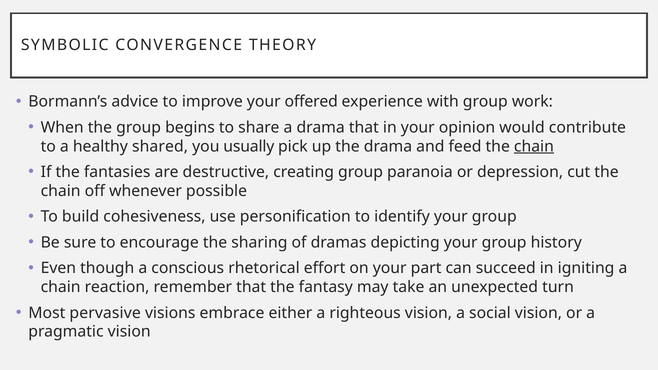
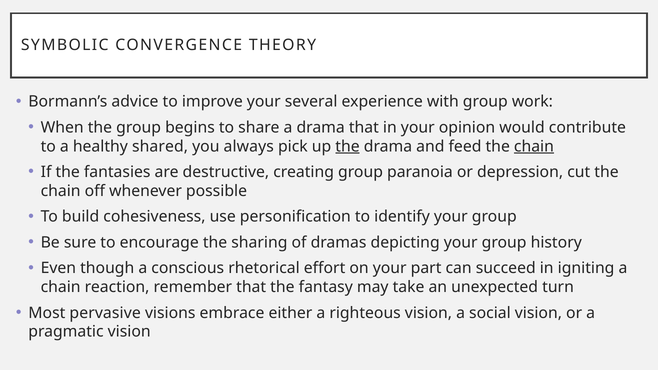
offered: offered -> several (311, 102)
usually: usually -> always (249, 146)
the underline: none -> present (348, 146)
